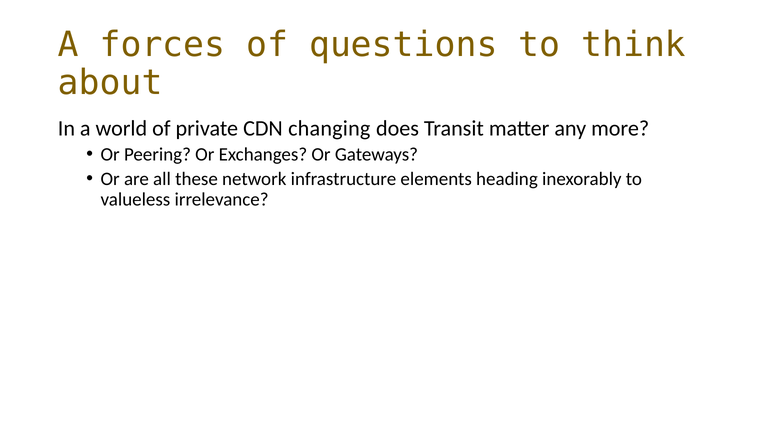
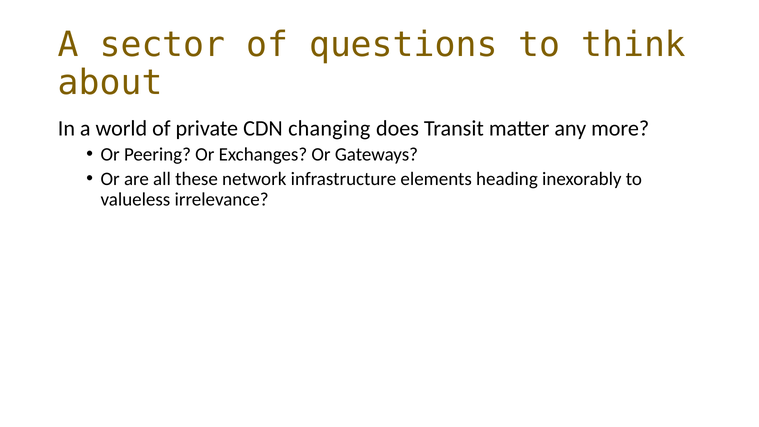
forces: forces -> sector (162, 45)
